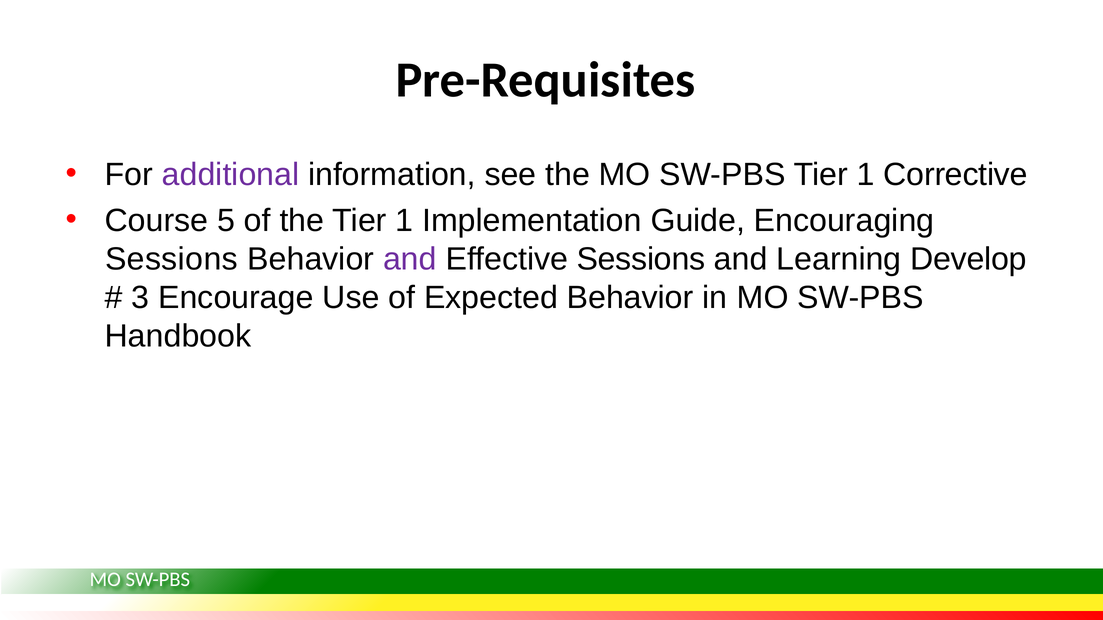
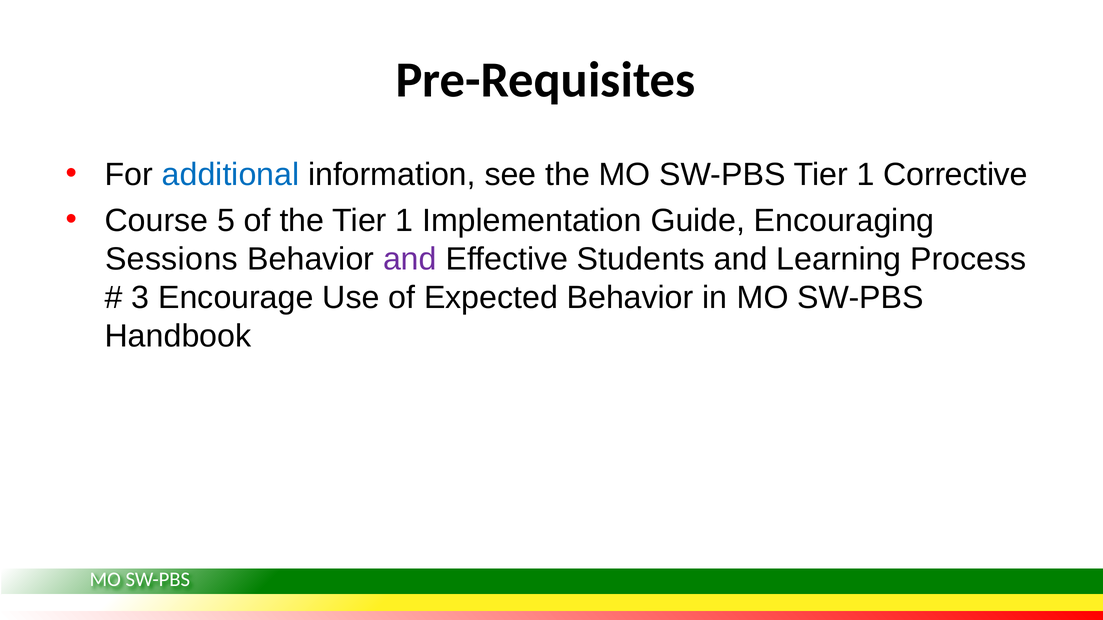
additional colour: purple -> blue (231, 175)
Effective Sessions: Sessions -> Students (641, 259)
Develop: Develop -> Process (968, 259)
